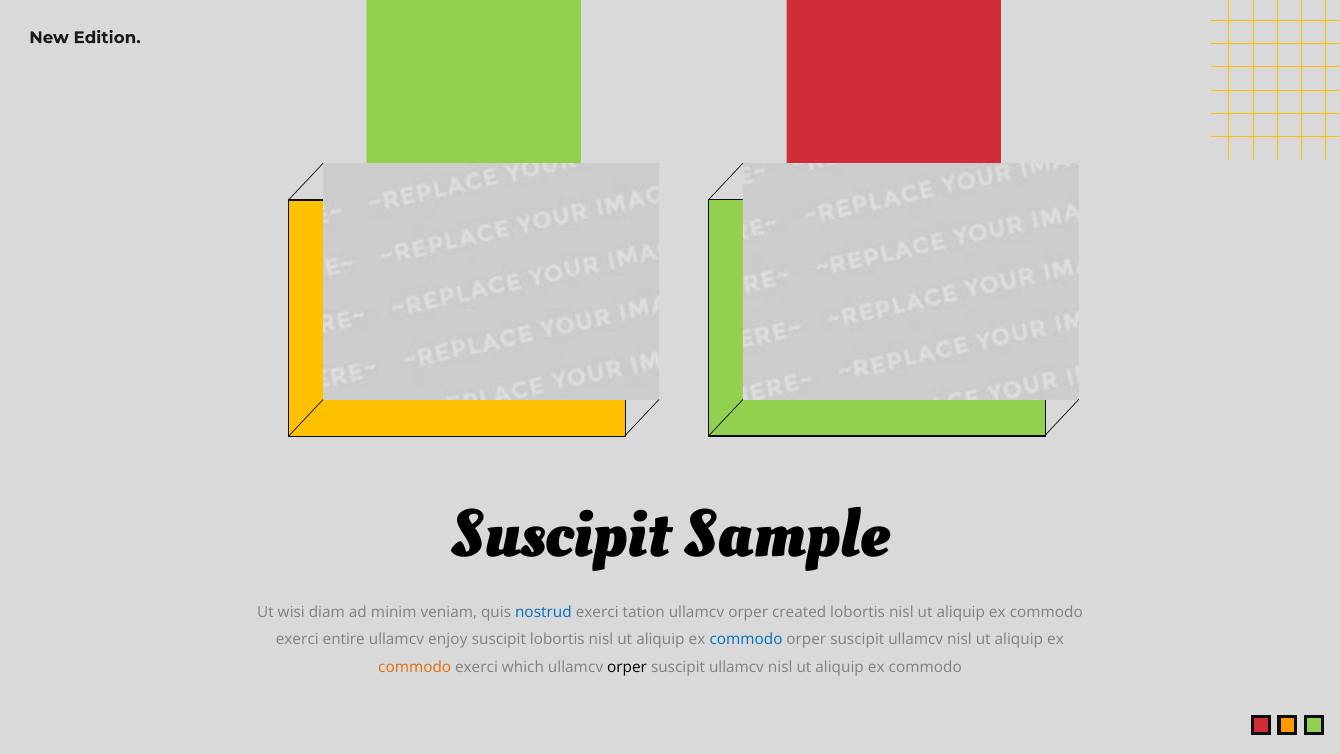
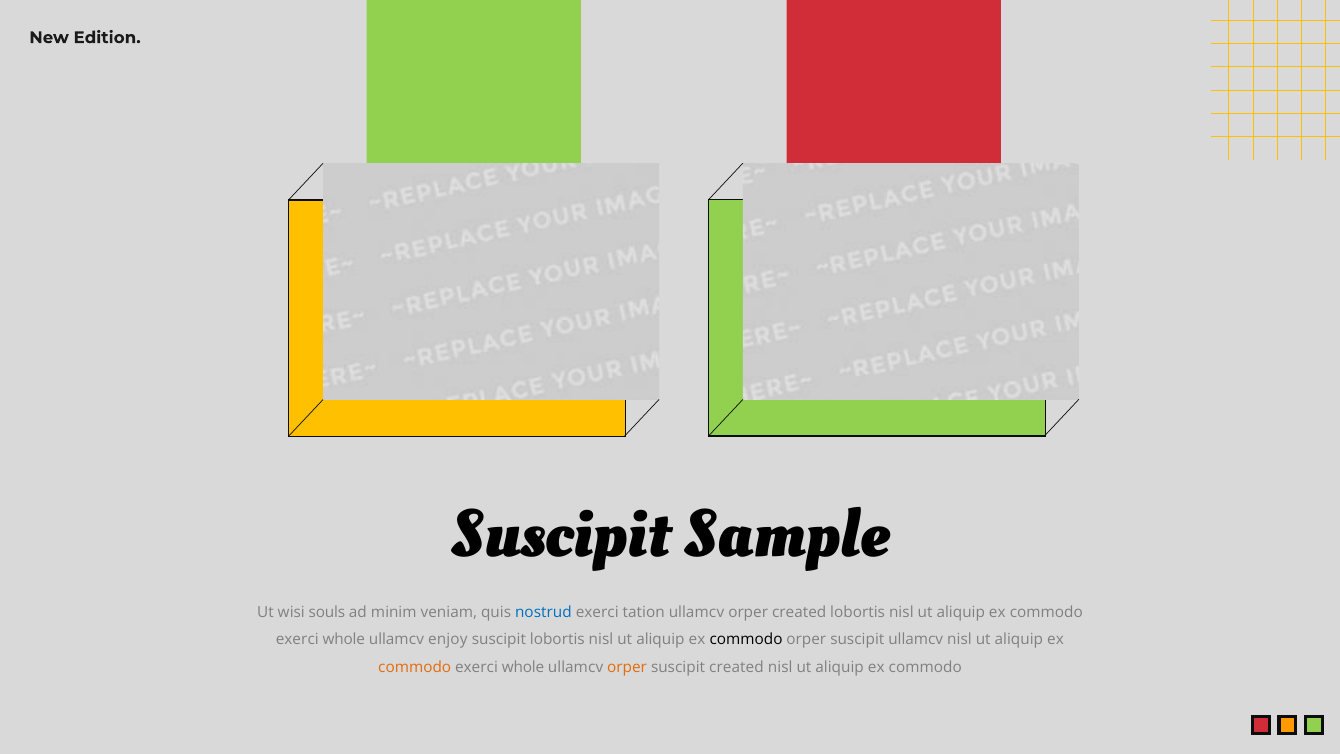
diam: diam -> souls (327, 612)
entire: entire -> whole (344, 639)
commodo colour: blue -> black (746, 639)
which: which -> whole (523, 667)
orper colour: black -> orange (627, 667)
ullamcv: ullamcv -> created (736, 667)
